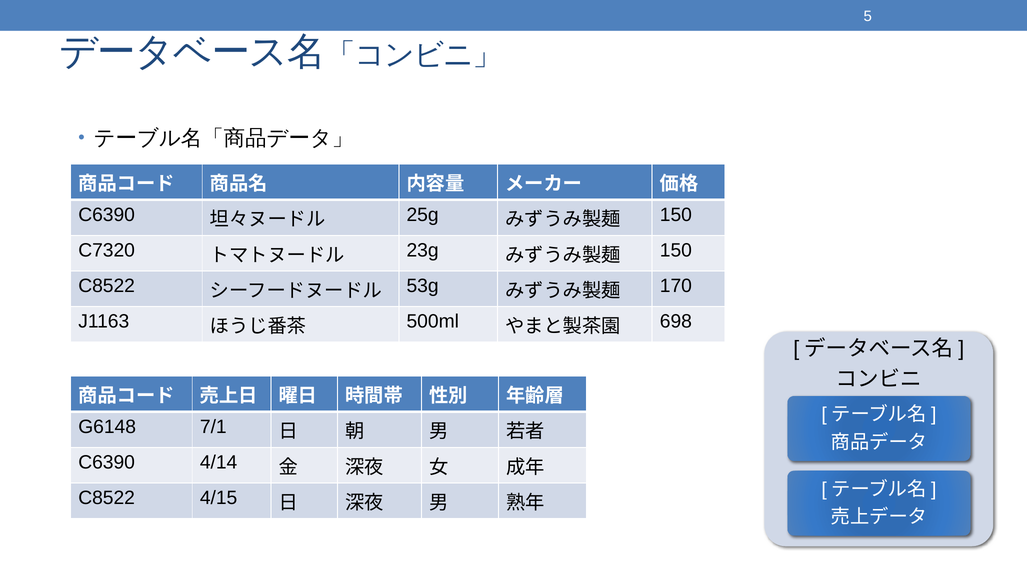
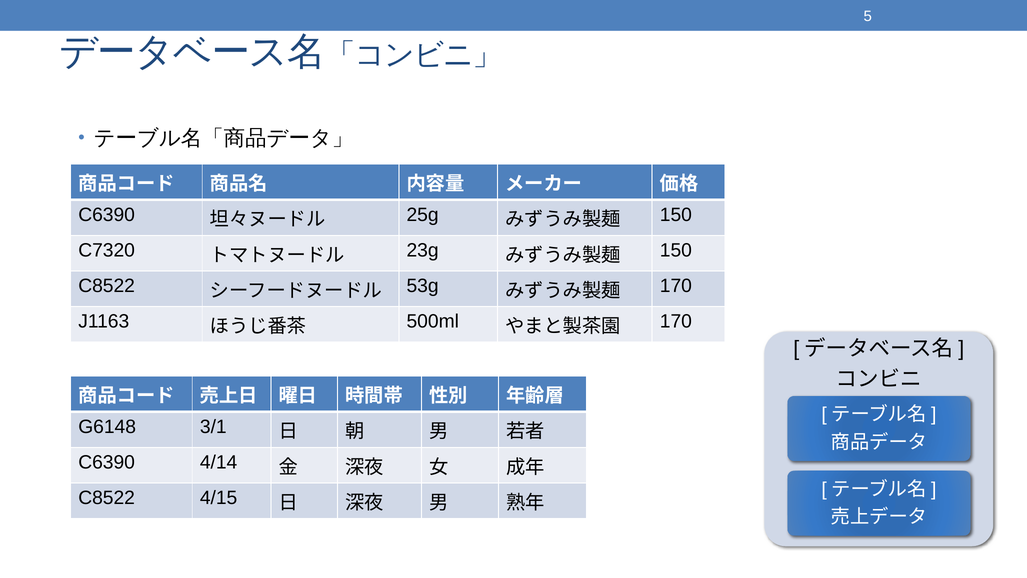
698: 698 -> 170 (676, 321)
7/1: 7/1 -> 3/1 (213, 426)
